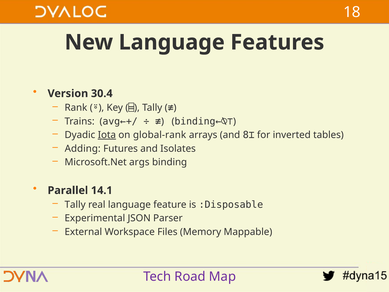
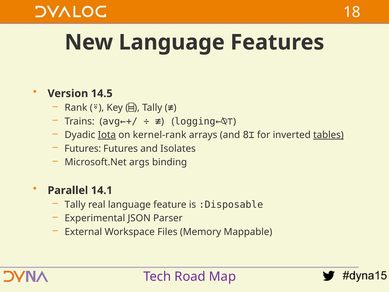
30.4: 30.4 -> 14.5 (102, 93)
binding←⍉⊤: binding←⍉⊤ -> logging←⍉⊤ (204, 121)
global-rank: global-rank -> kernel-rank (160, 135)
tables underline: none -> present (328, 135)
Adding: Adding -> Futures (83, 148)
